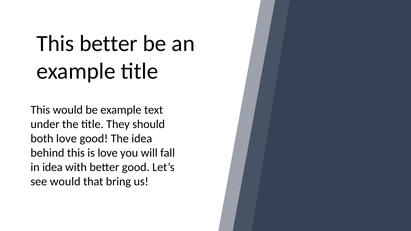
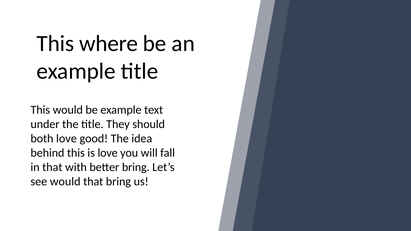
This better: better -> where (109, 44)
in idea: idea -> that (52, 167)
better good: good -> bring (136, 167)
